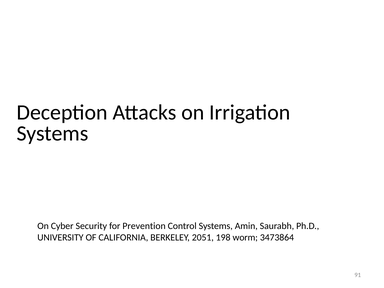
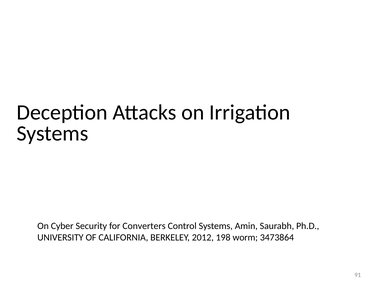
Prevention: Prevention -> Converters (144, 226)
2051: 2051 -> 2012 (203, 237)
